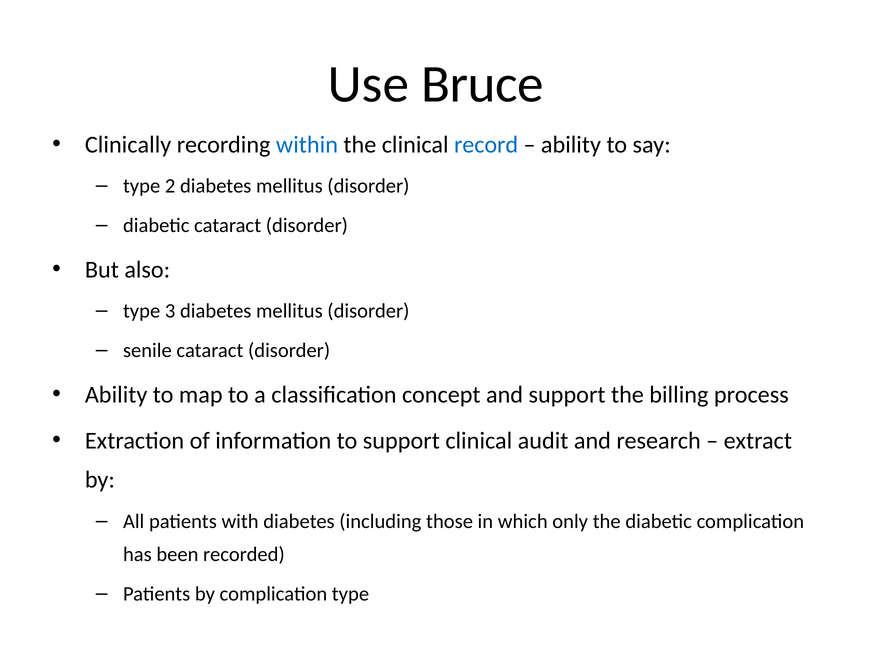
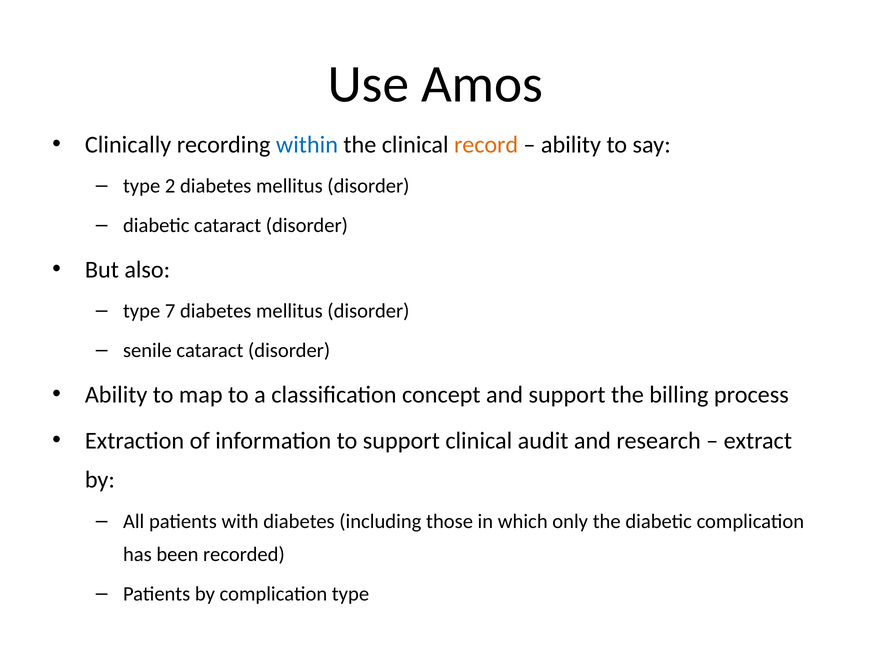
Bruce: Bruce -> Amos (482, 84)
record colour: blue -> orange (486, 145)
3: 3 -> 7 (170, 311)
